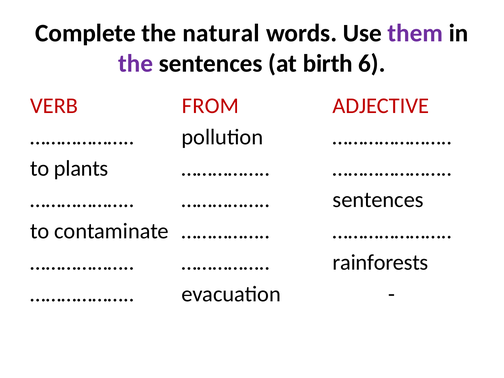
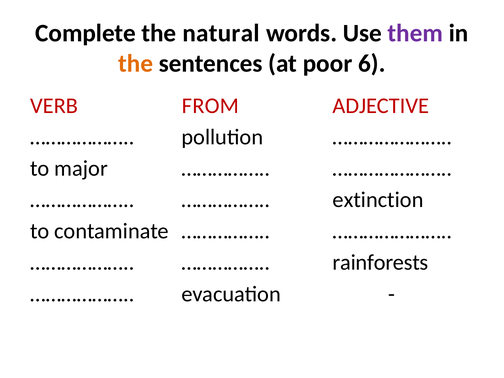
the colour: purple -> orange (136, 64)
birth: birth -> poor (328, 64)
plants: plants -> major (81, 168)
sentences: sentences -> extinction (378, 200)
